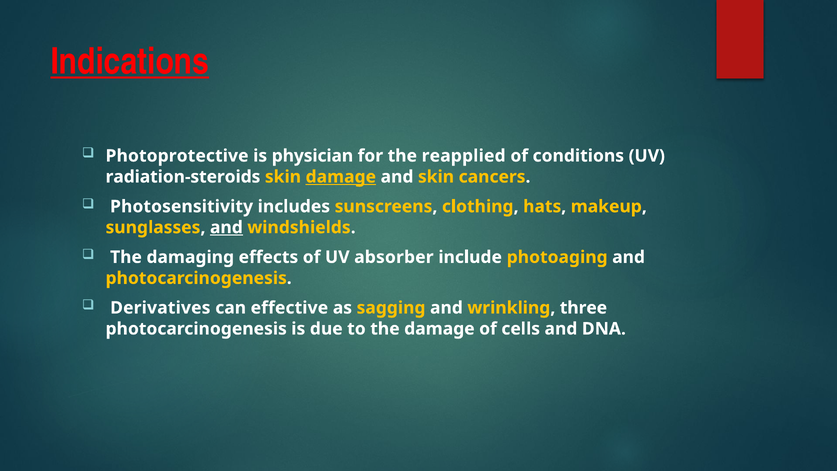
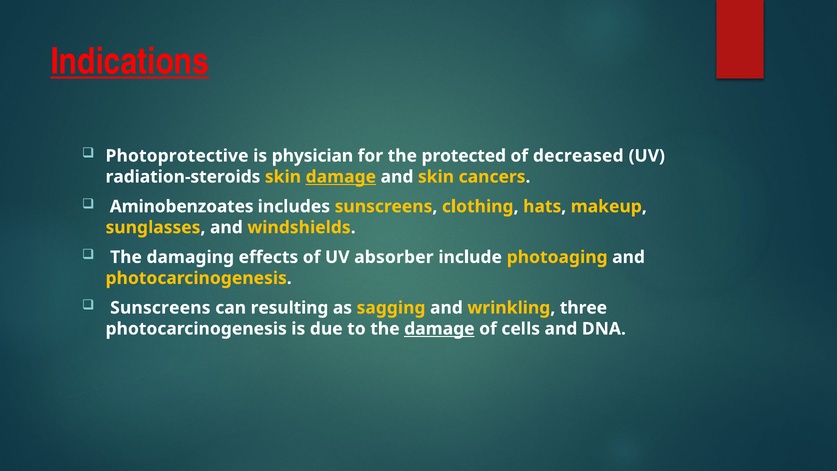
reapplied: reapplied -> protected (464, 156)
conditions: conditions -> decreased (578, 156)
Photosensitivity: Photosensitivity -> Aminobenzoates (182, 206)
and underline: present -> none (226, 227)
Derivatives: Derivatives -> Sunscreens (160, 308)
effective: effective -> resulting (290, 308)
damage underline: none -> present (439, 329)
